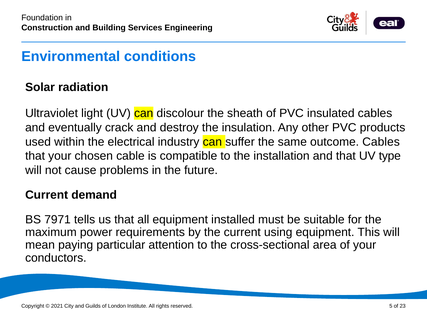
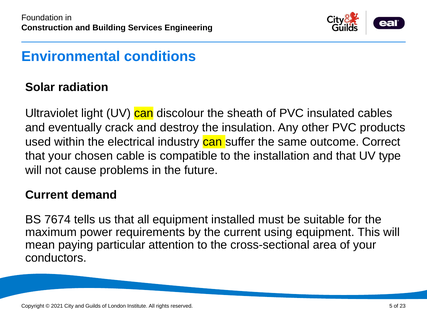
outcome Cables: Cables -> Correct (381, 142)
7971: 7971 -> 7674 (58, 220)
